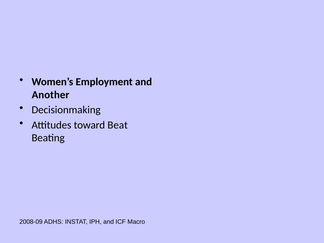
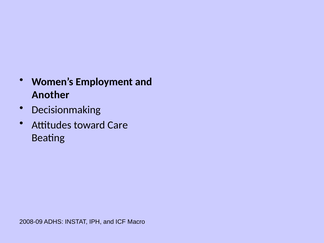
Beat: Beat -> Care (118, 125)
